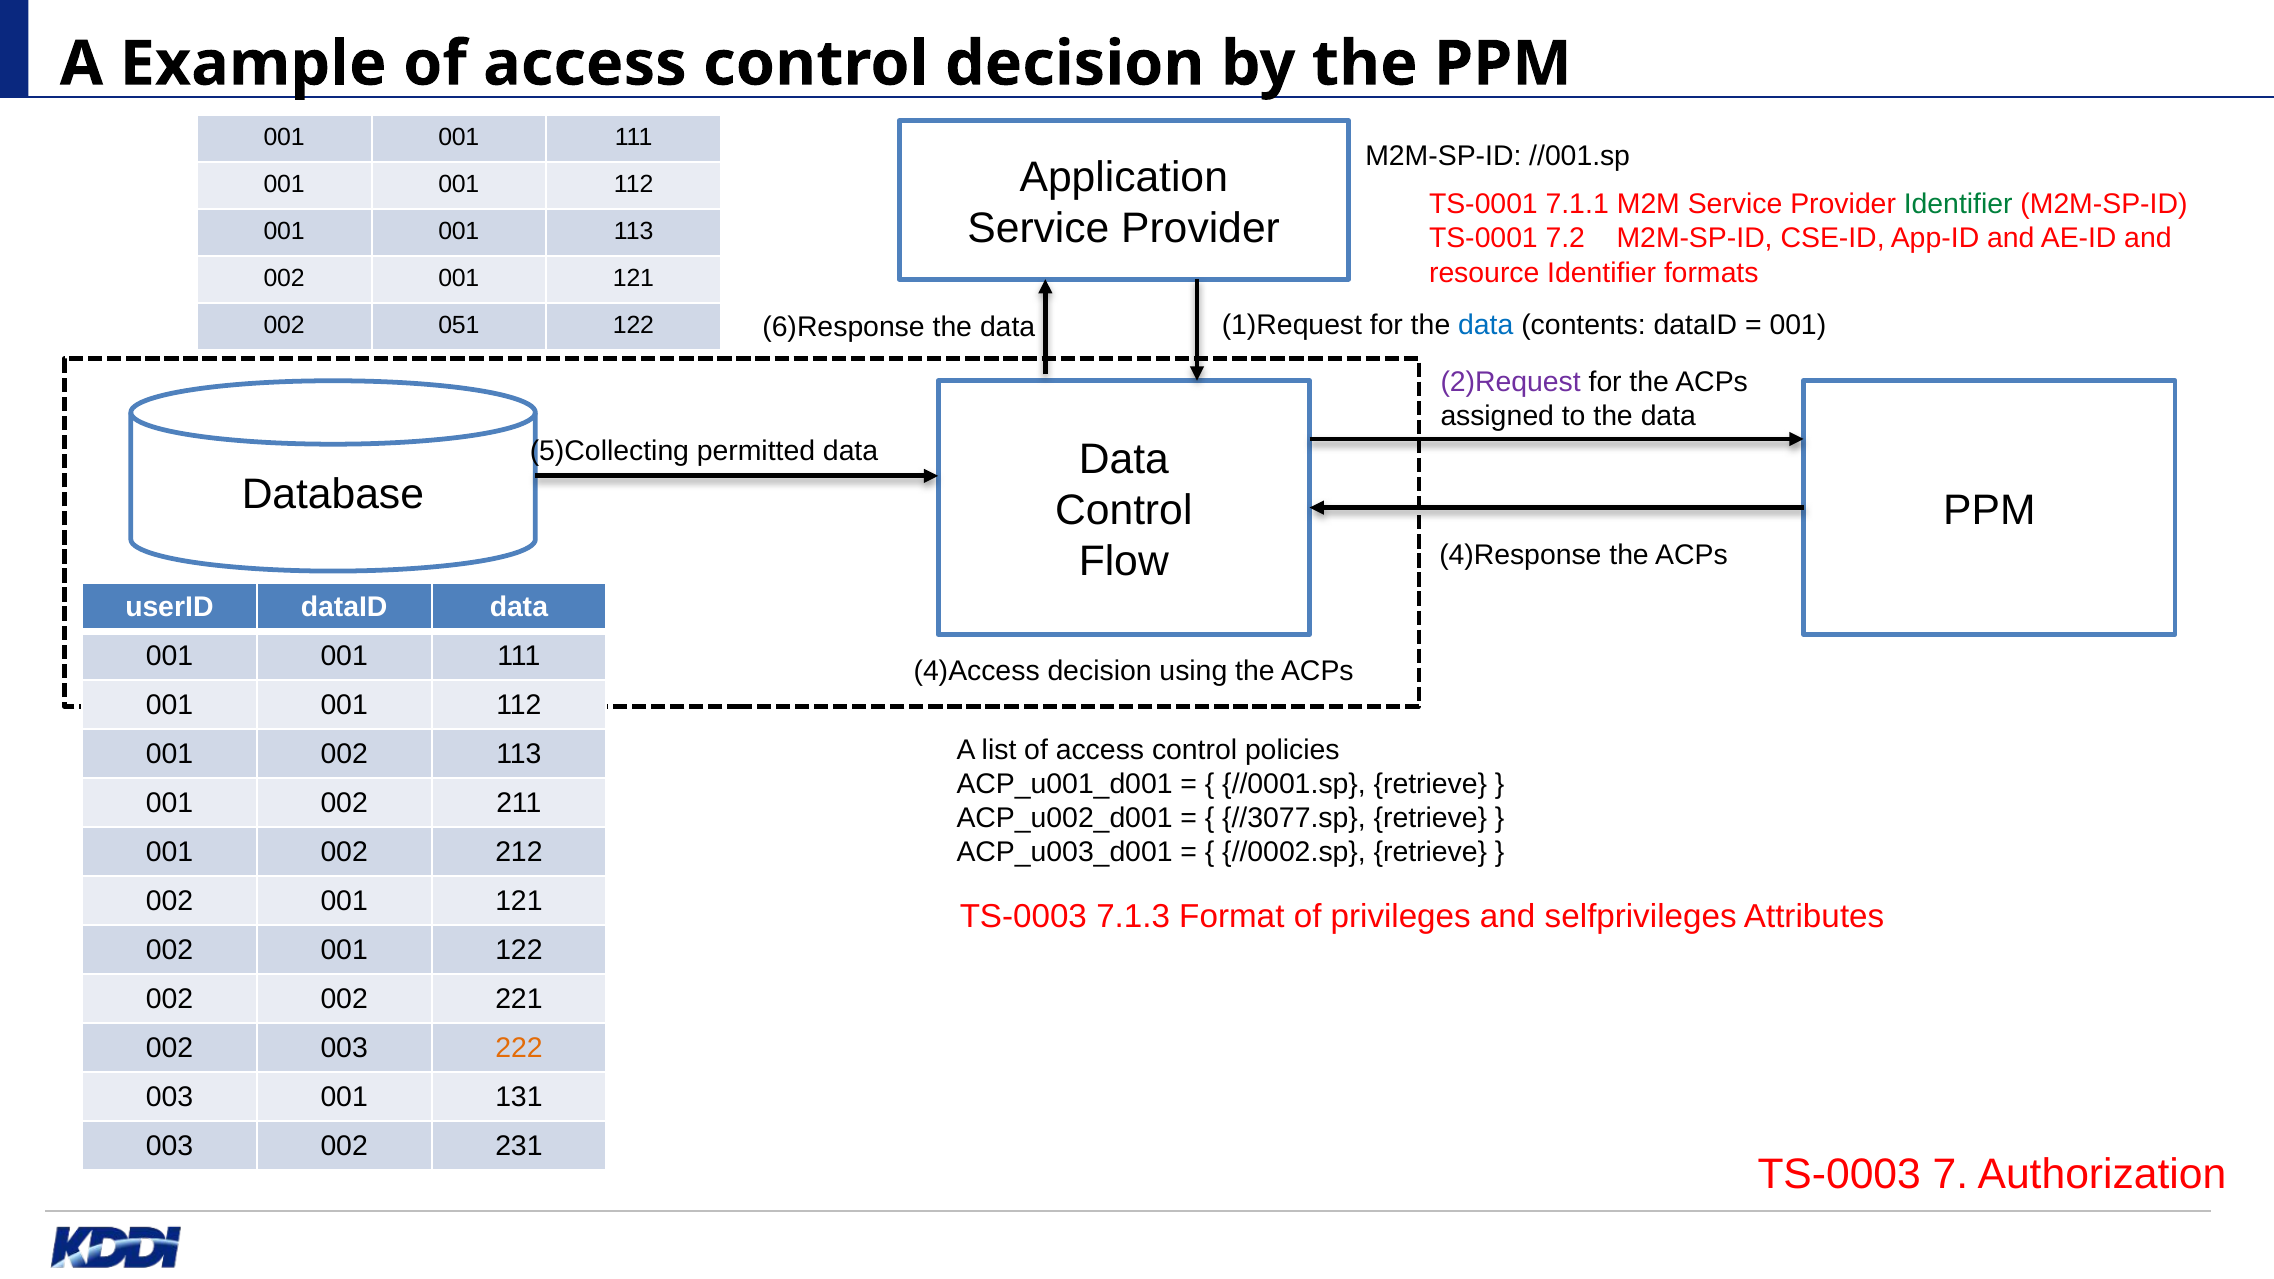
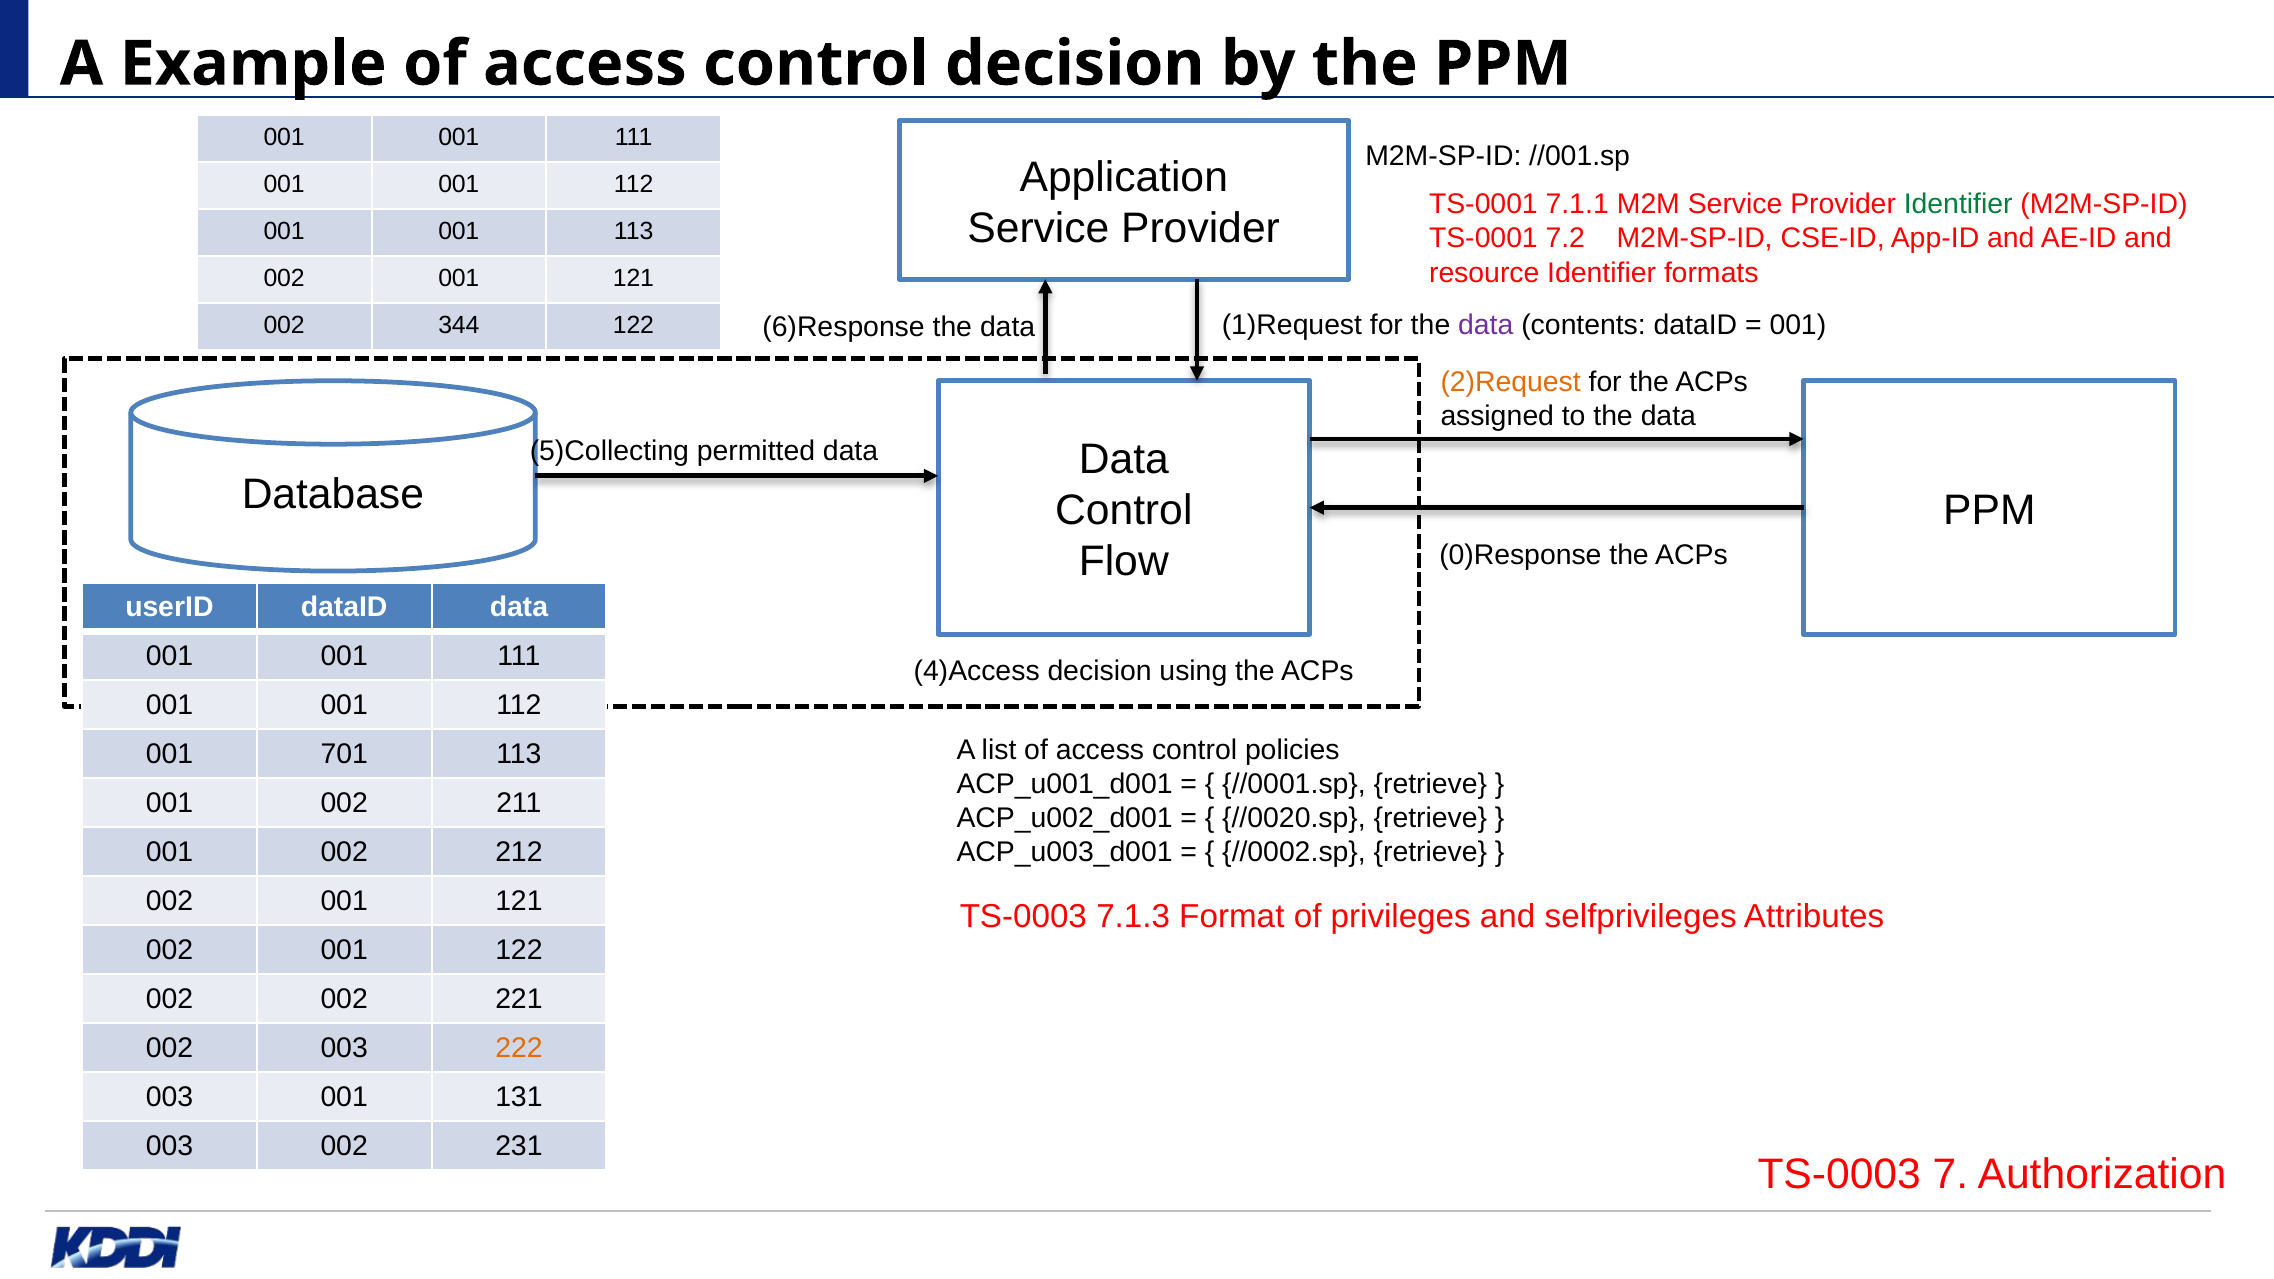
data colour: blue -> purple (1486, 325)
051: 051 -> 344 (459, 326)
2)Request colour: purple -> orange (1511, 382)
4)Response: 4)Response -> 0)Response (1520, 555)
002: 002 -> 701 (344, 754)
//3077.sp: //3077.sp -> //0020.sp (1294, 818)
